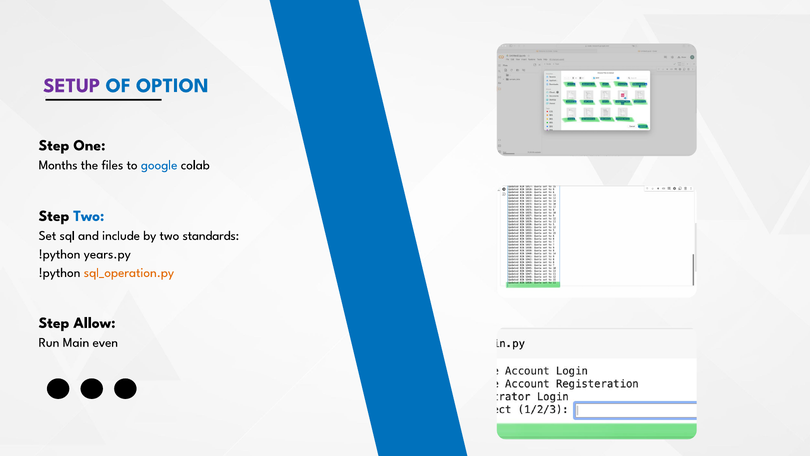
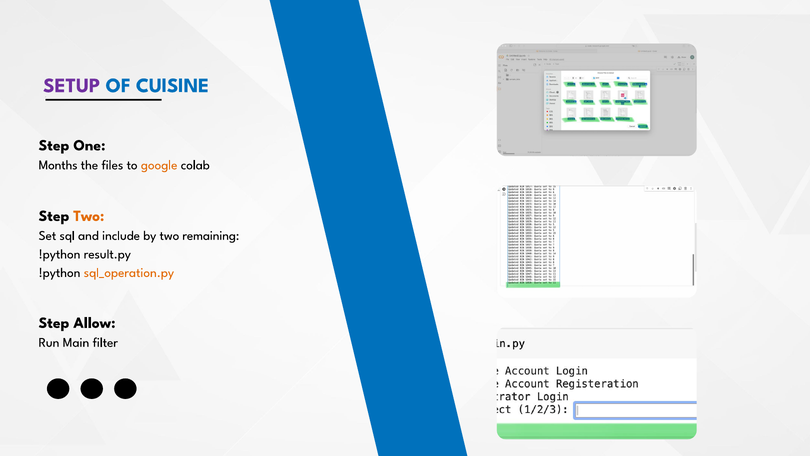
OPTION: OPTION -> CUISINE (172, 85)
google colour: blue -> orange (159, 165)
Two colour: blue -> orange (89, 216)
standards: standards -> remaining (211, 235)
years.py: years.py -> result.py (107, 254)
even: even -> filter (105, 342)
